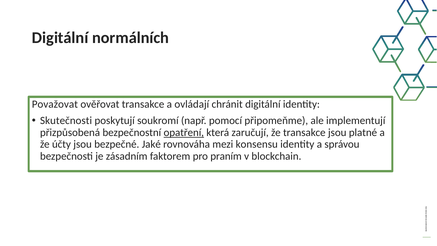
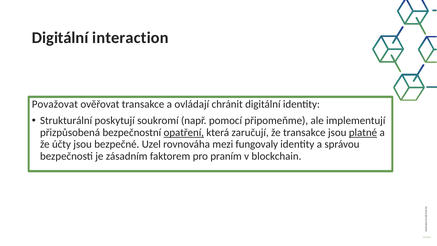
normálních: normálních -> interaction (130, 38)
Skutečnosti: Skutečnosti -> Strukturální (66, 121)
platné underline: none -> present (363, 132)
Jaké: Jaké -> Uzel (151, 144)
konsensu: konsensu -> fungovaly (257, 144)
